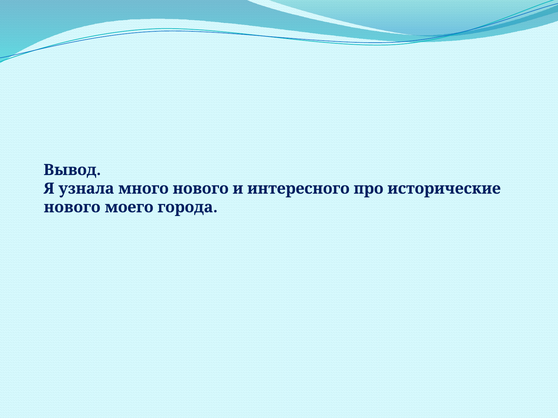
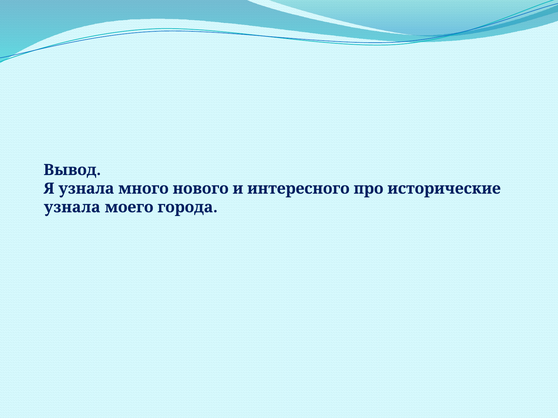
нового: нового -> узнала (72, 207)
